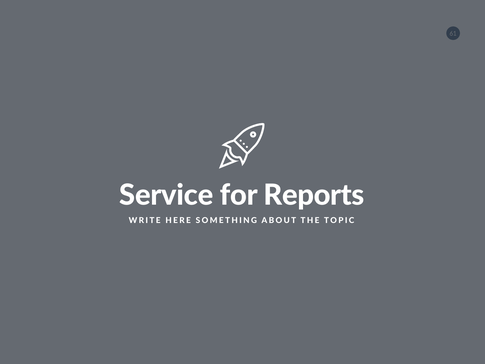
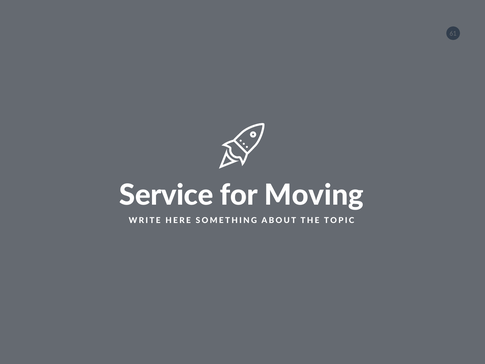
Reports: Reports -> Moving (314, 195)
